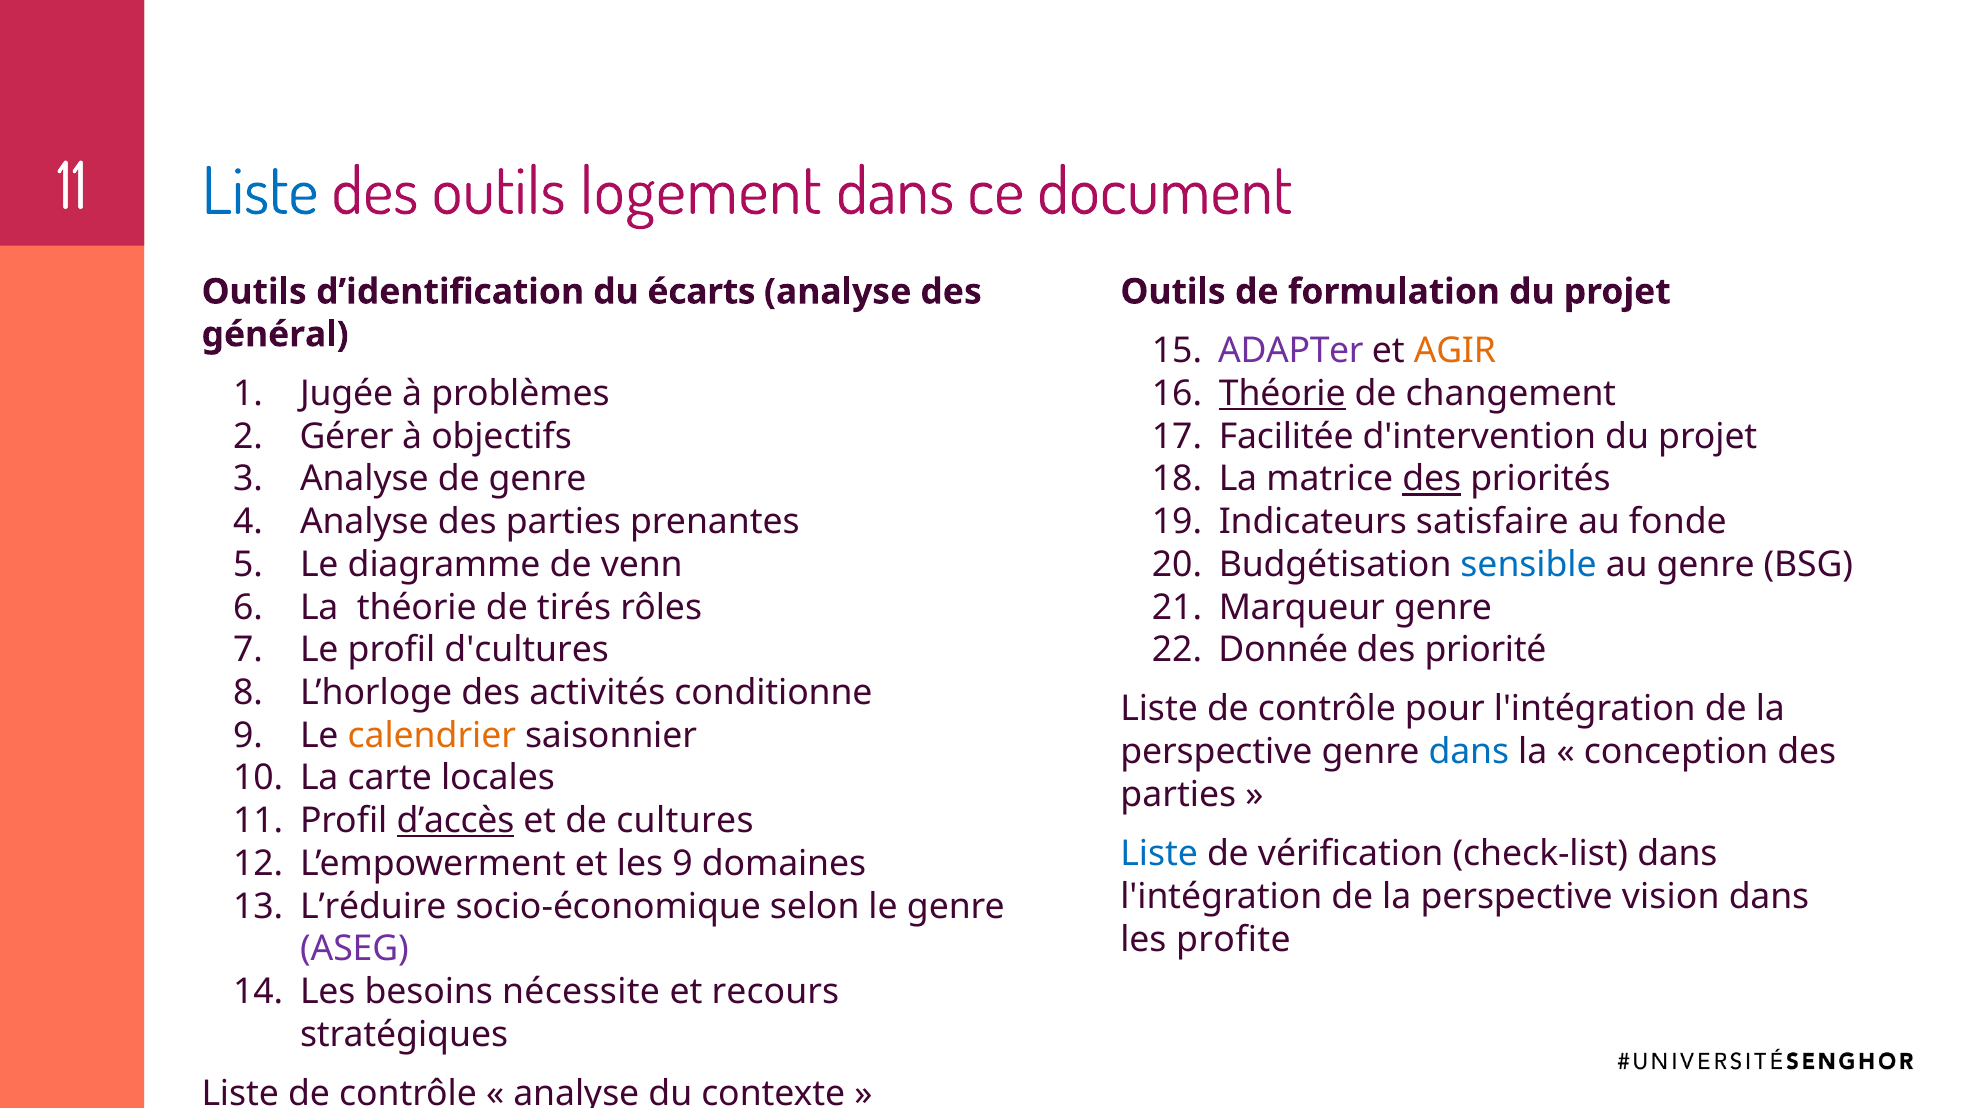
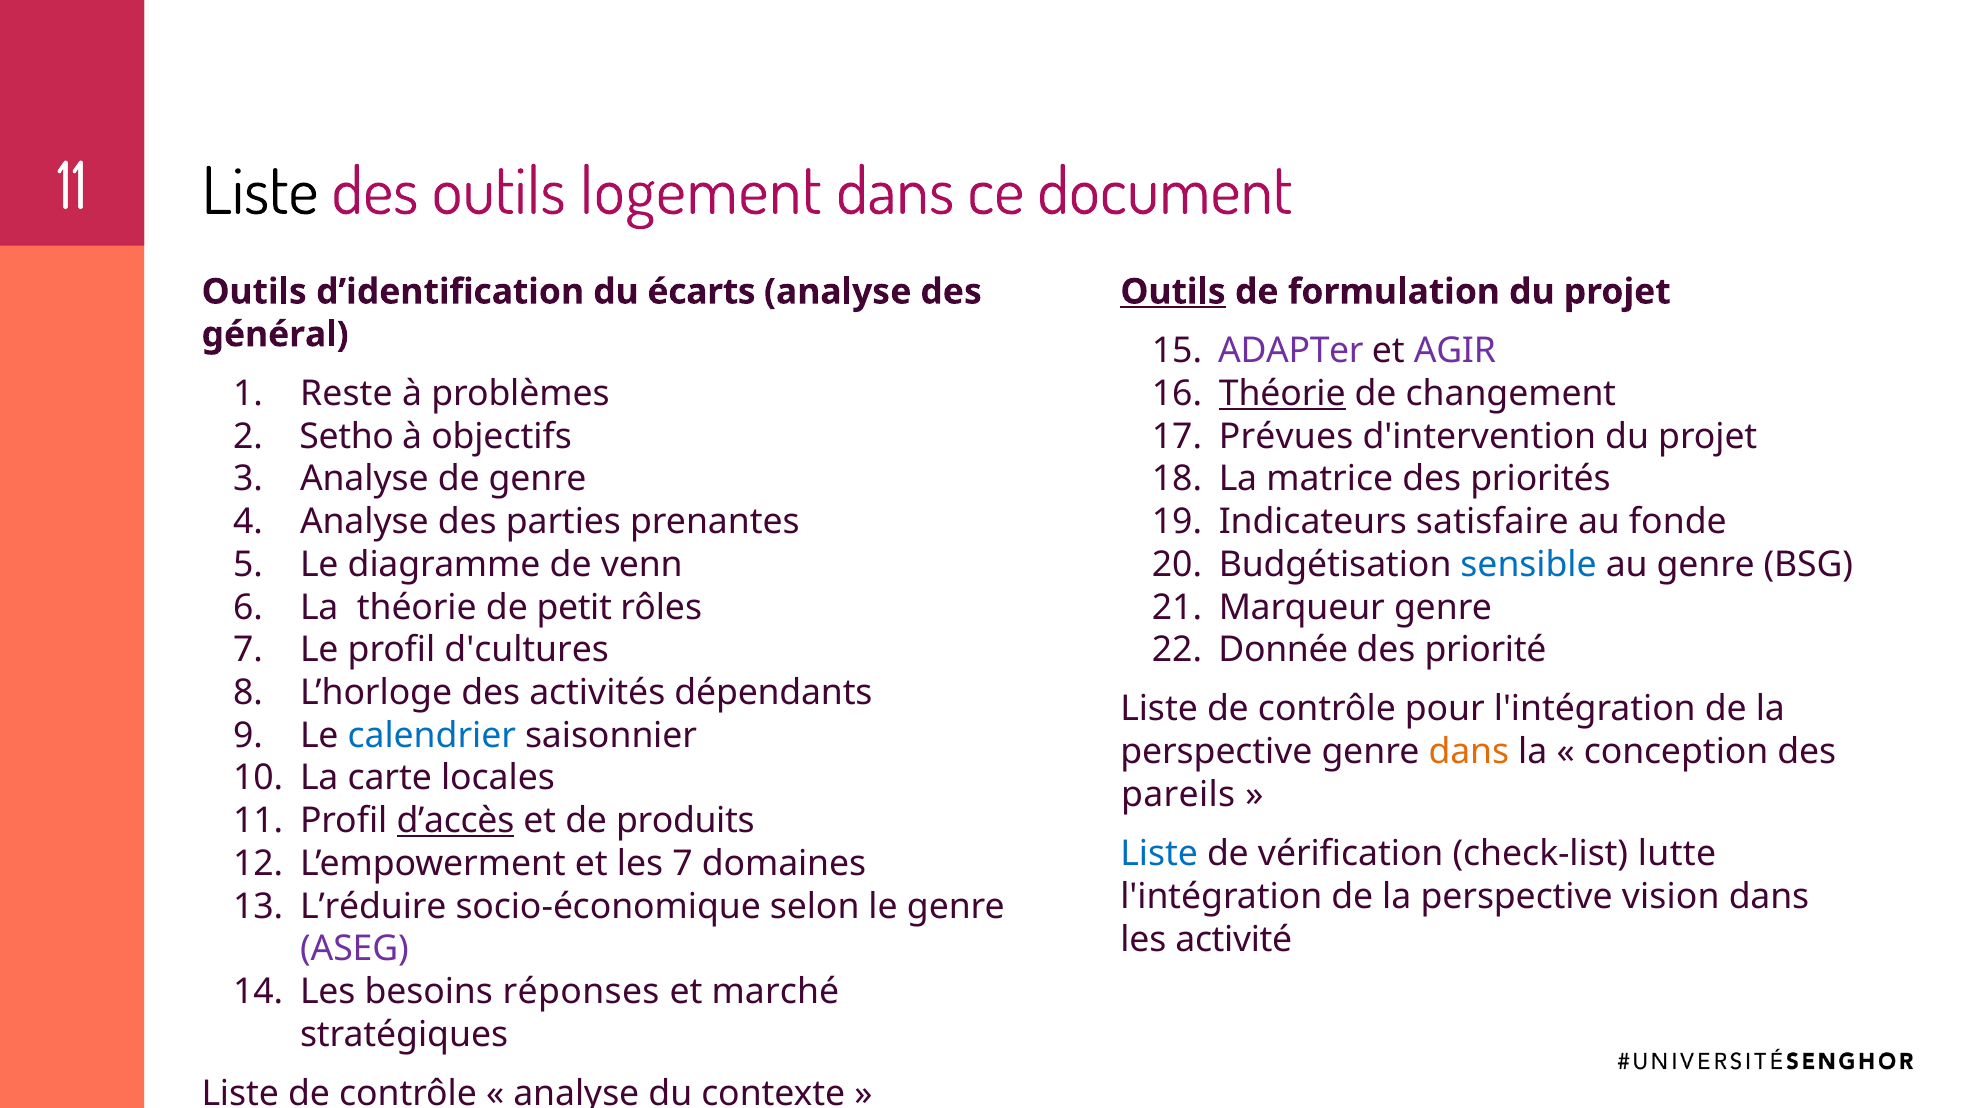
Liste colour: blue -> black (260, 192)
Outils underline: none -> present (1173, 292)
AGIR colour: orange -> purple (1455, 351)
Jugée: Jugée -> Reste (346, 394)
Gérer: Gérer -> Setho (347, 436)
Facilitée: Facilitée -> Prévues (1286, 436)
des underline: present -> none (1432, 479)
tirés: tirés -> petit (574, 607)
conditionne: conditionne -> dépendants (773, 693)
calendrier colour: orange -> blue (432, 735)
dans colour: blue -> orange (1469, 752)
parties: parties -> pareils (1178, 794)
cultures: cultures -> produits (685, 821)
check-list dans: dans -> lutte (1677, 854)
les 9: 9 -> 7 (683, 863)
profite: profite -> activité (1234, 939)
nécessite: nécessite -> réponses (581, 992)
recours: recours -> marché (775, 992)
